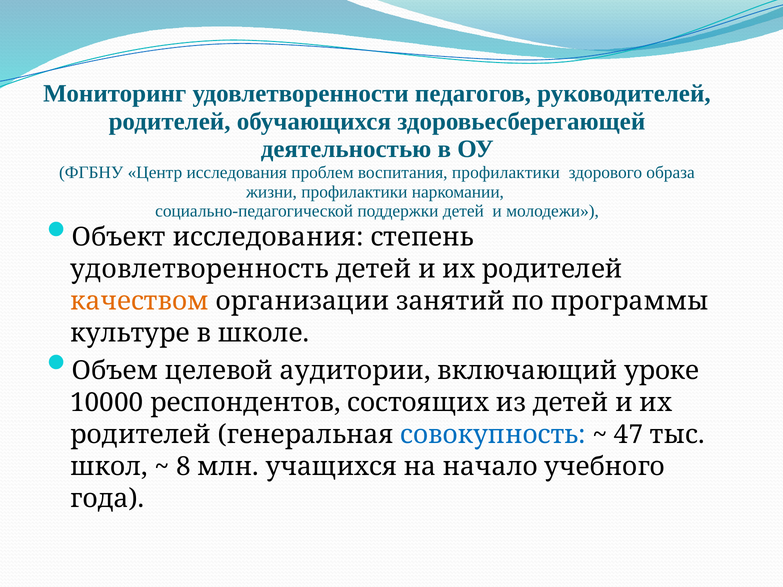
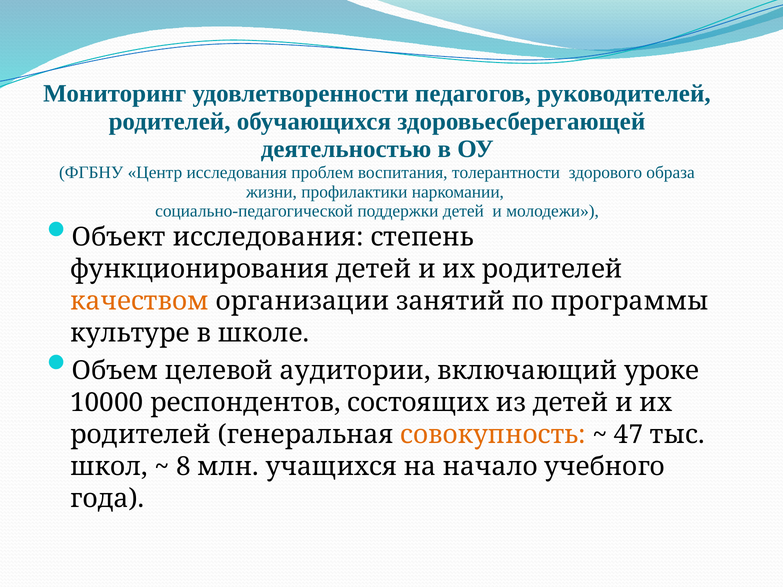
воспитания профилактики: профилактики -> толерантности (506, 173)
удовлетворенность: удовлетворенность -> функционирования (200, 269)
совокупность colour: blue -> orange (493, 435)
